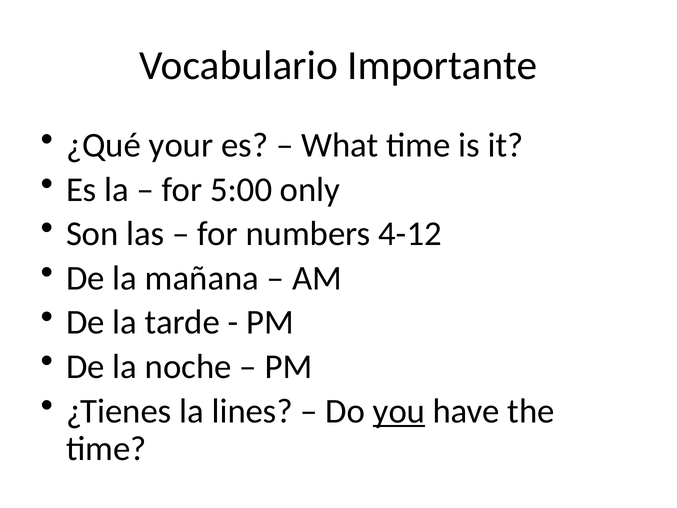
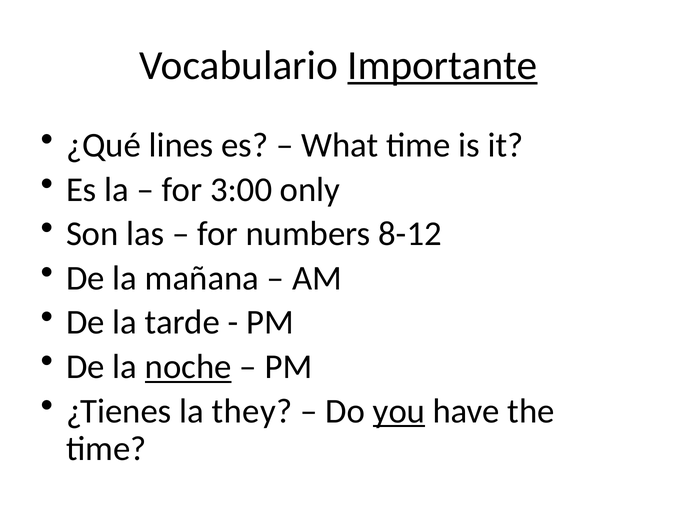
Importante underline: none -> present (442, 66)
your: your -> lines (181, 145)
5:00: 5:00 -> 3:00 (241, 189)
4-12: 4-12 -> 8-12 (410, 234)
noche underline: none -> present (188, 367)
lines: lines -> they (252, 411)
